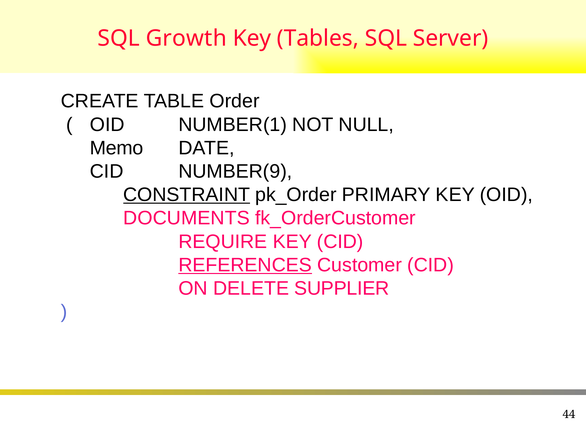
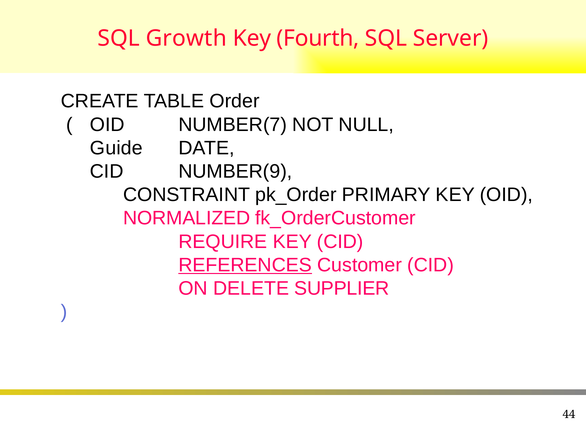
Tables: Tables -> Fourth (318, 38)
NUMBER(1: NUMBER(1 -> NUMBER(7 (233, 125)
Memo: Memo -> Guide (116, 148)
CONSTRAINT underline: present -> none (187, 195)
DOCUMENTS: DOCUMENTS -> NORMALIZED (187, 218)
